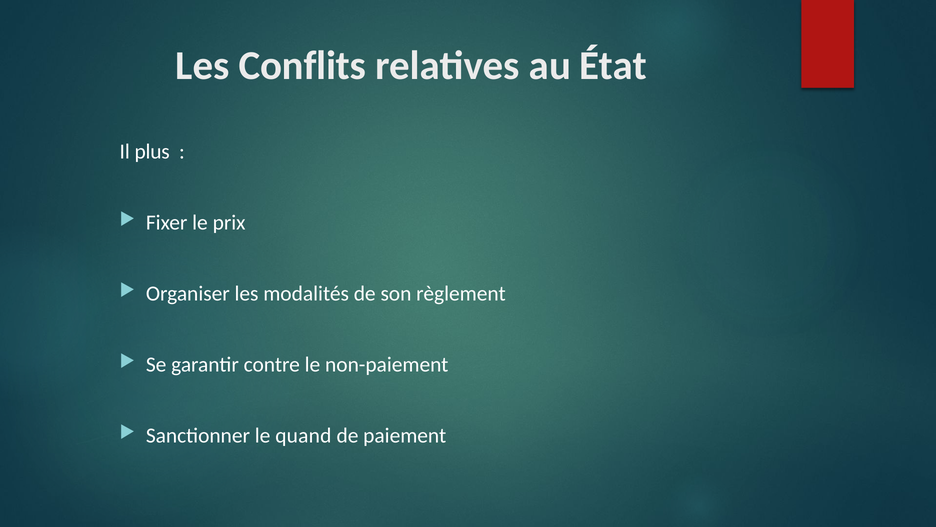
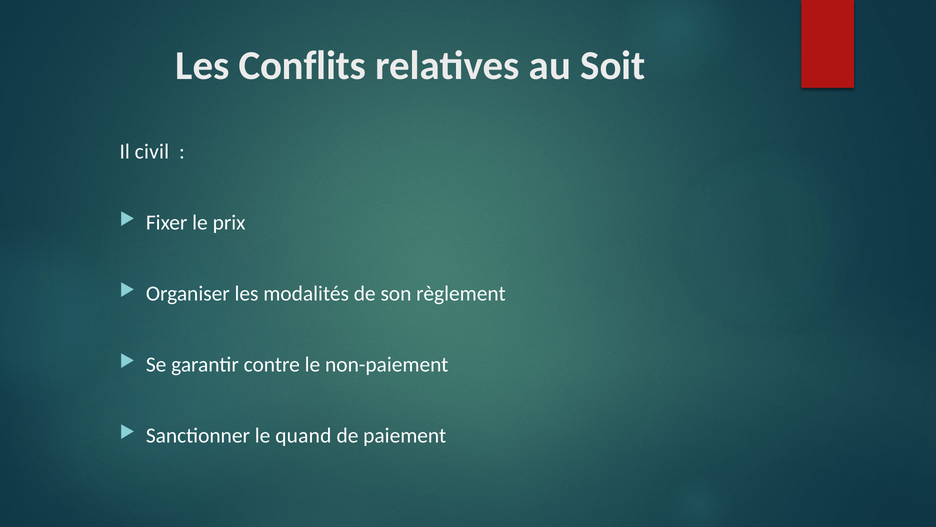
État: État -> Soit (613, 66)
plus: plus -> civil (152, 151)
